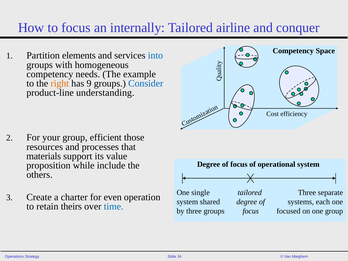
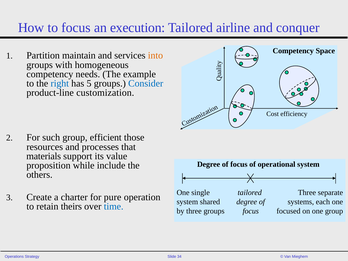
internally: internally -> execution (138, 28)
elements: elements -> maintain (79, 56)
into colour: blue -> orange (155, 56)
right colour: orange -> blue (60, 83)
9: 9 -> 5 (89, 83)
understanding: understanding -> customization (105, 93)
your: your -> such (51, 138)
even: even -> pure (113, 197)
